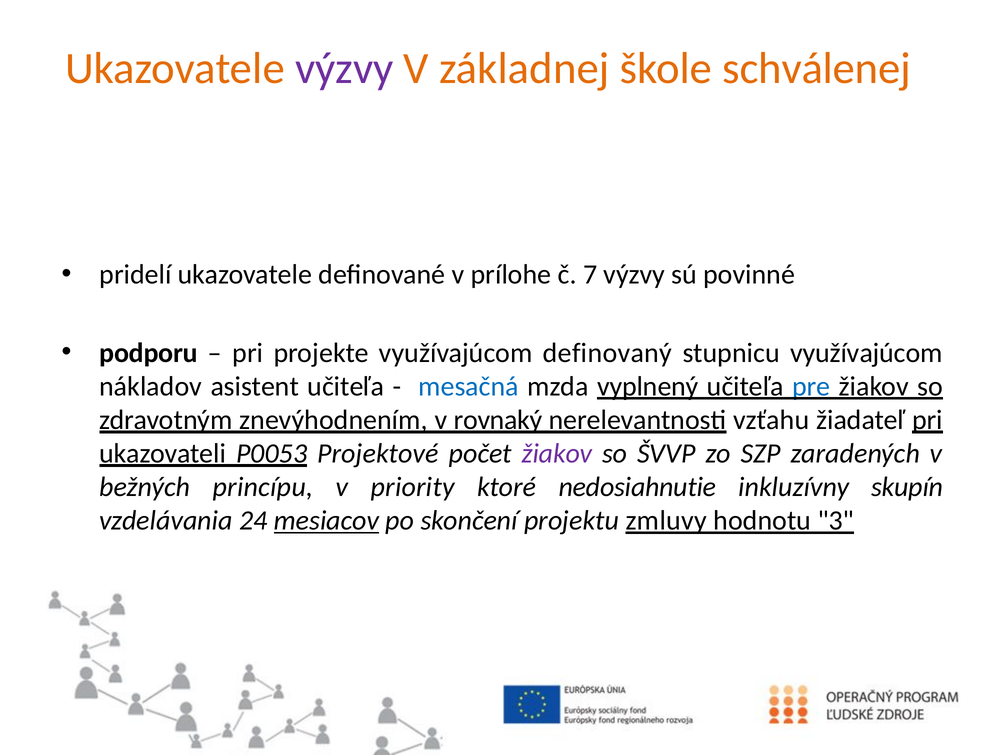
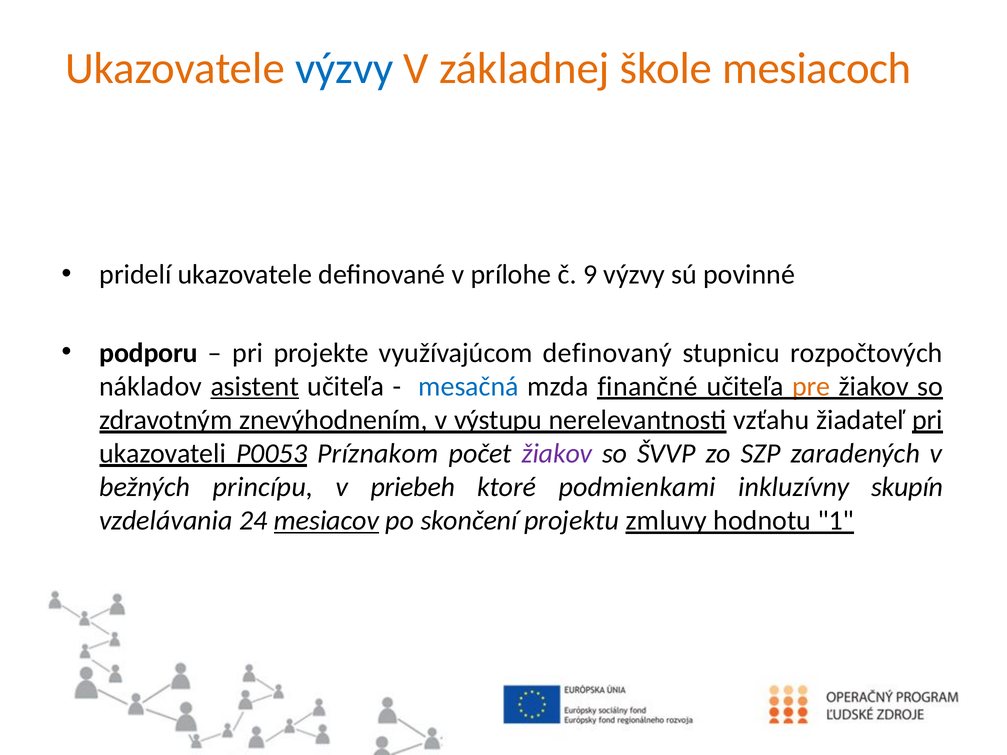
výzvy colour: purple -> blue (344, 68)
schválenej: schválenej -> mesiacoch (817, 68)
7: 7 -> 9 (590, 275)
stupnicu využívajúcom: využívajúcom -> rozpočtových (866, 353)
asistent underline: none -> present (255, 386)
vyplnený: vyplnený -> finančné (648, 386)
pre colour: blue -> orange (811, 386)
rovnaký: rovnaký -> výstupu (498, 420)
Projektové: Projektové -> Príznakom (378, 454)
priority: priority -> priebeh (413, 487)
nedosiahnutie: nedosiahnutie -> podmienkami (637, 487)
3: 3 -> 1 (836, 521)
